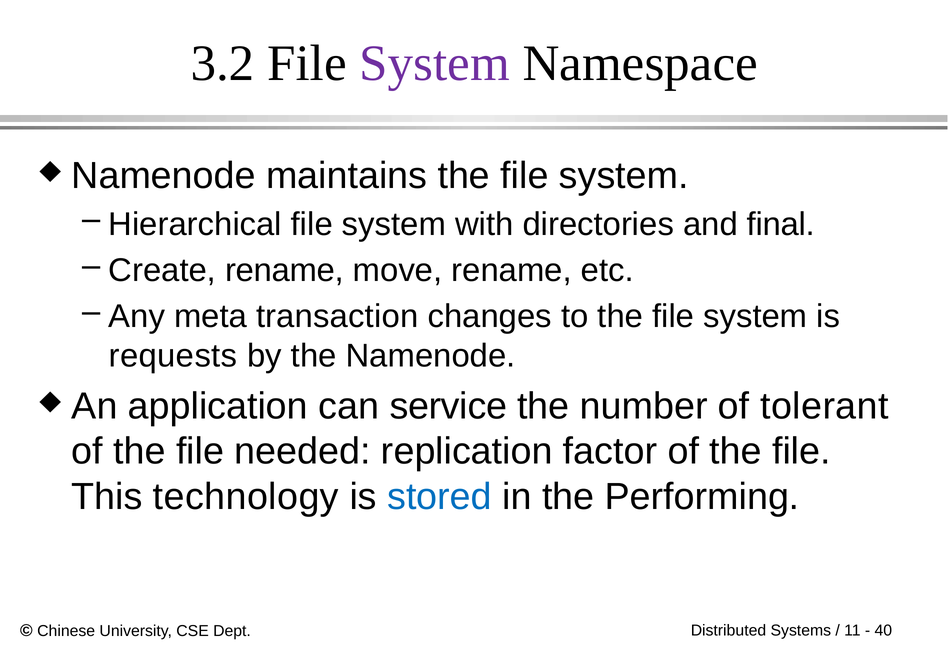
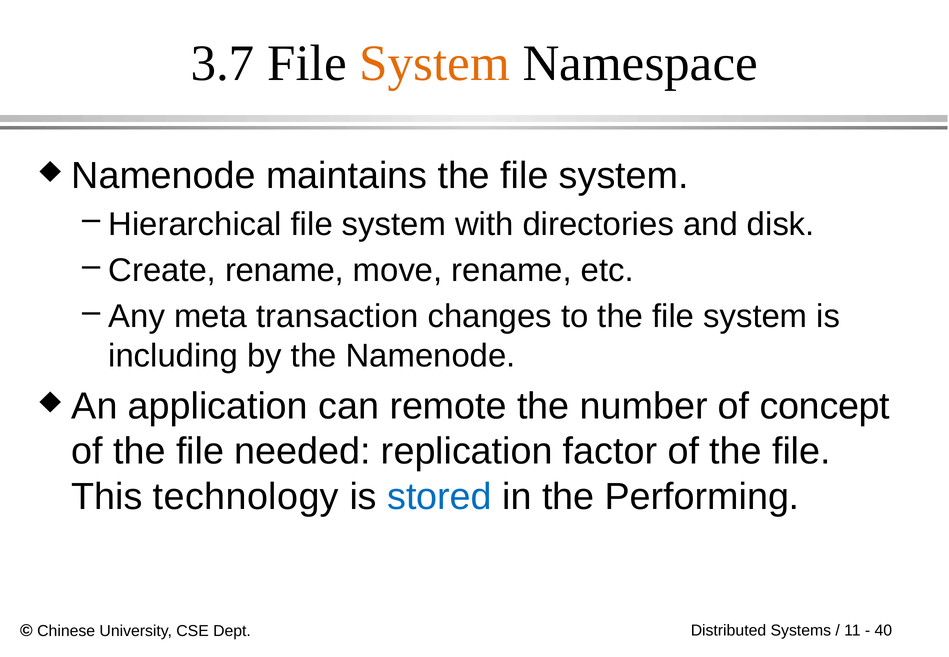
3.2: 3.2 -> 3.7 (223, 64)
System colour: purple -> orange (435, 64)
final: final -> disk (781, 224)
requests: requests -> including (173, 356)
service: service -> remote (448, 406)
tolerant: tolerant -> concept (825, 406)
